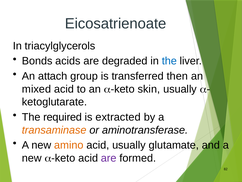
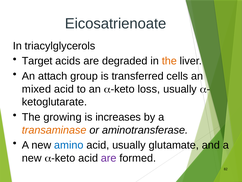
Bonds: Bonds -> Target (37, 61)
the colour: blue -> orange (169, 61)
then: then -> cells (177, 76)
skin: skin -> loss (149, 89)
required: required -> growing (63, 117)
extracted: extracted -> increases (118, 117)
amino colour: orange -> blue (69, 145)
